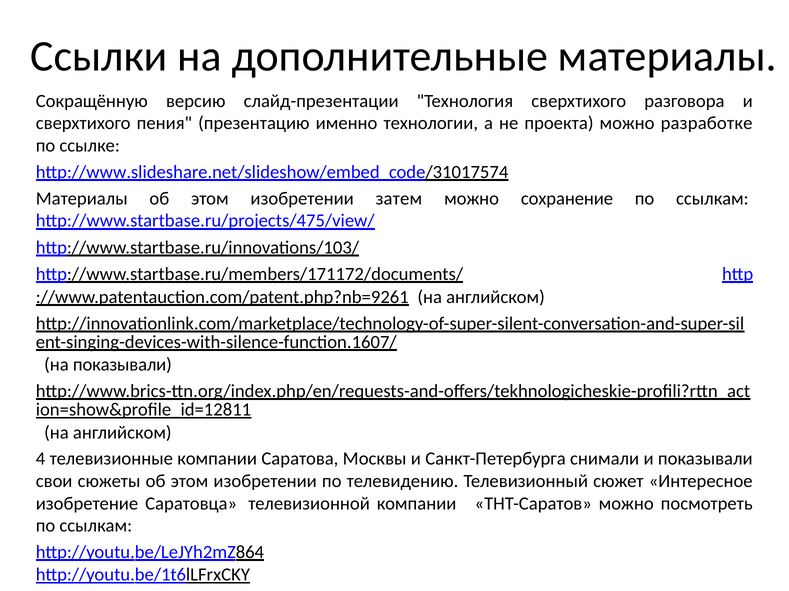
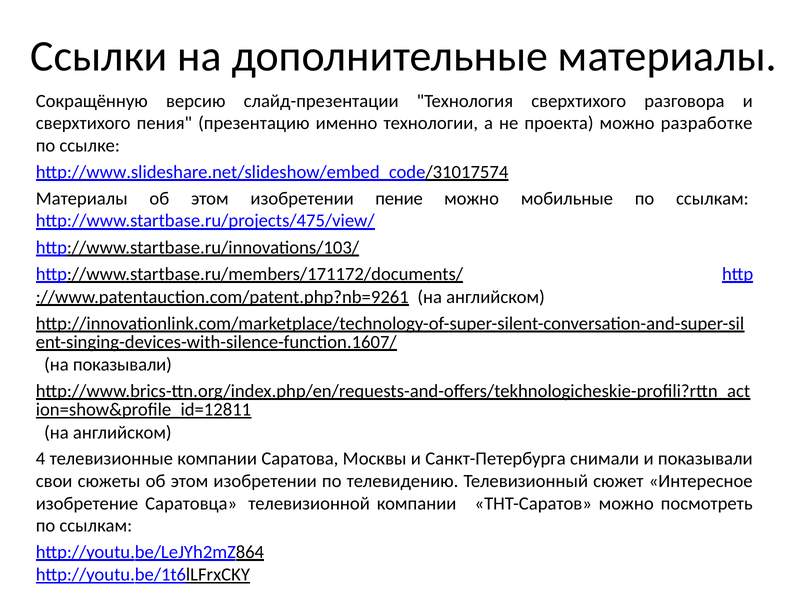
затем: затем -> пение (399, 199)
сохранение: сохранение -> мобильные (567, 199)
